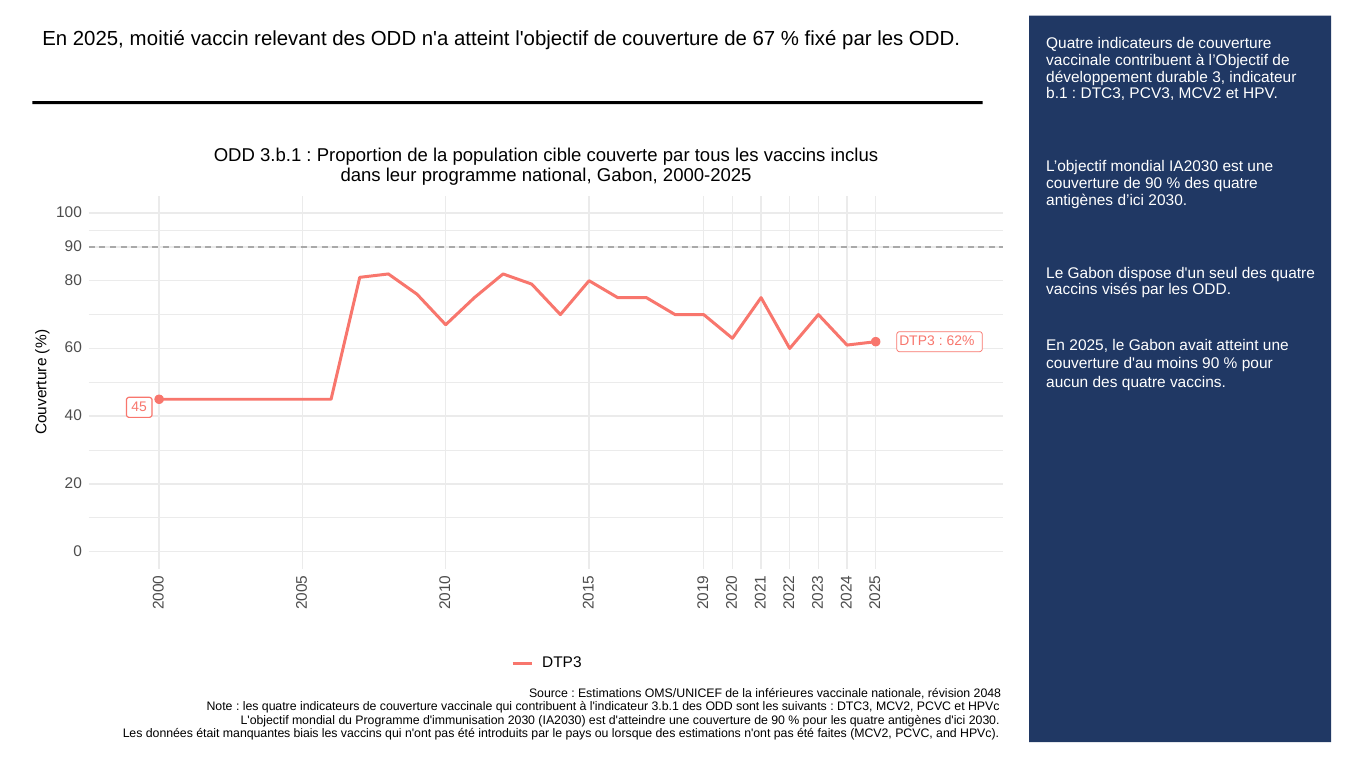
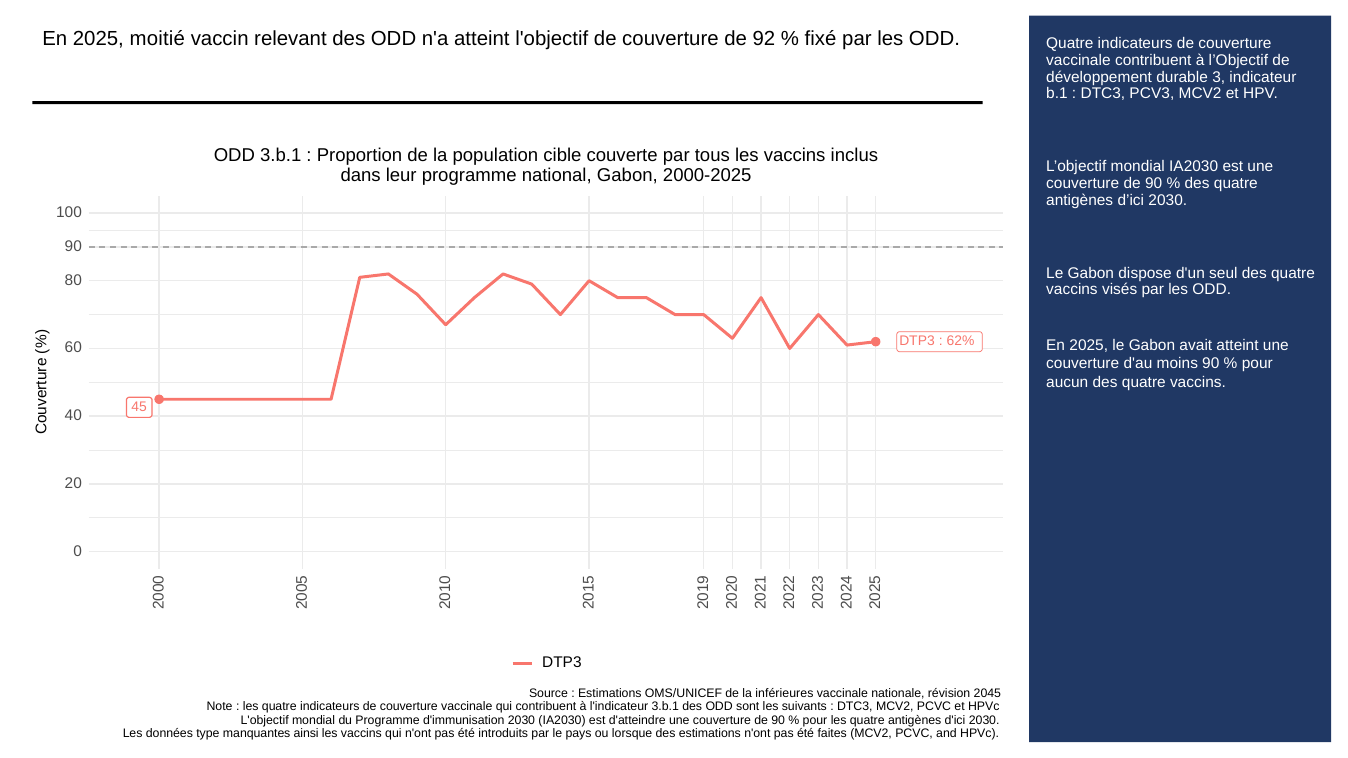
67: 67 -> 92 (764, 39)
2048: 2048 -> 2045 (987, 694)
était: était -> type (208, 734)
biais: biais -> ainsi (306, 734)
